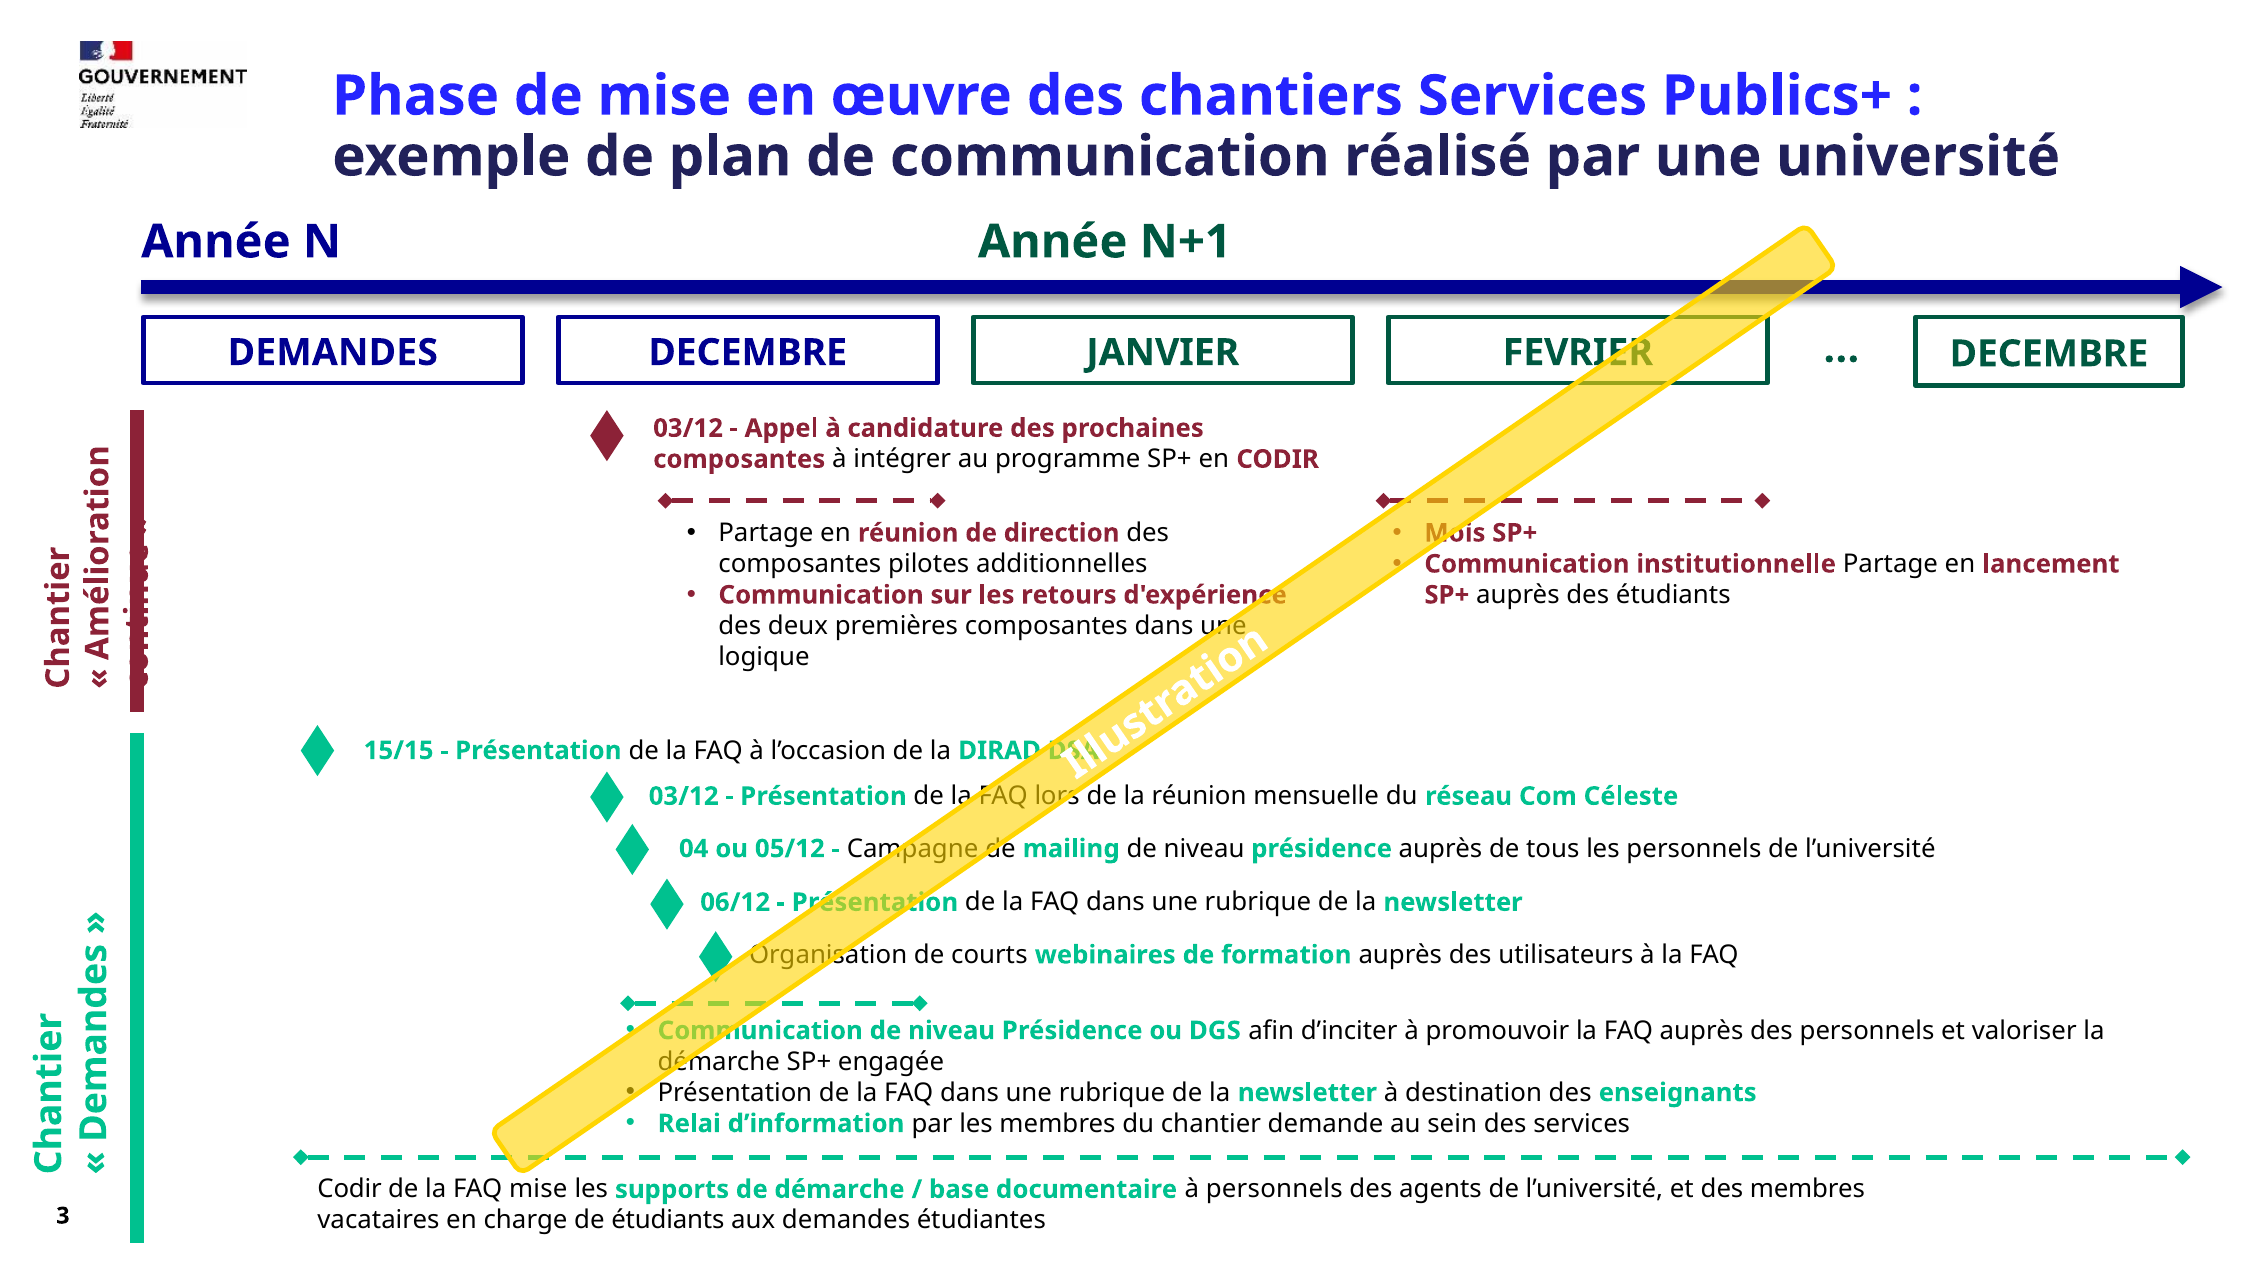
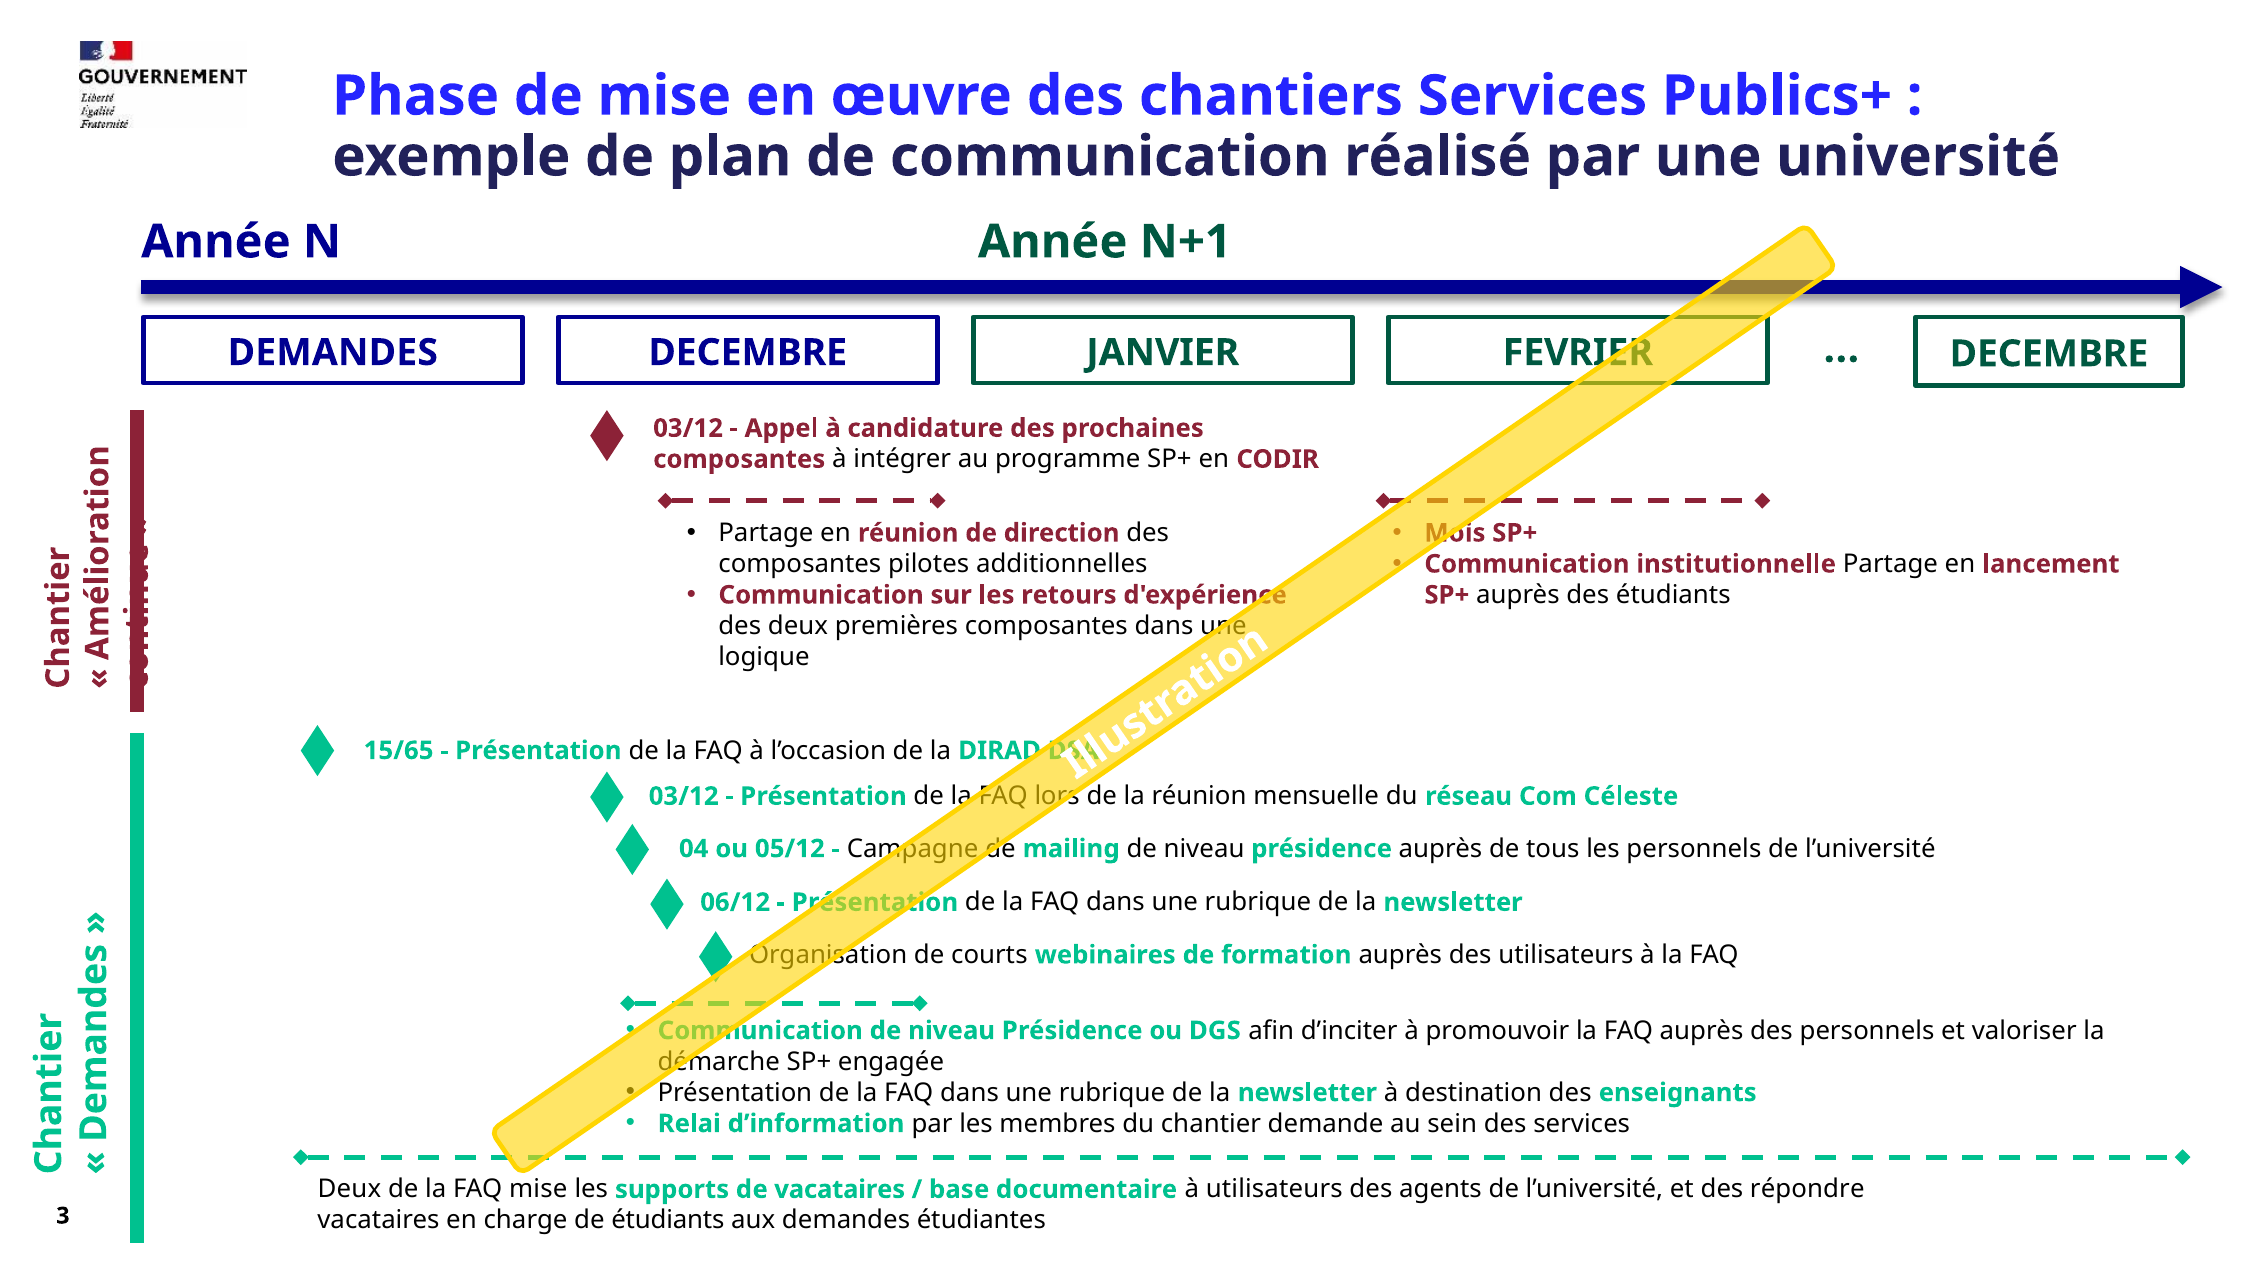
15/15: 15/15 -> 15/65 (399, 750)
Codir: Codir -> Deux (349, 1189)
de démarche: démarche -> vacataires (840, 1189)
à personnels: personnels -> utilisateurs (1274, 1189)
des membres: membres -> répondre (1807, 1189)
